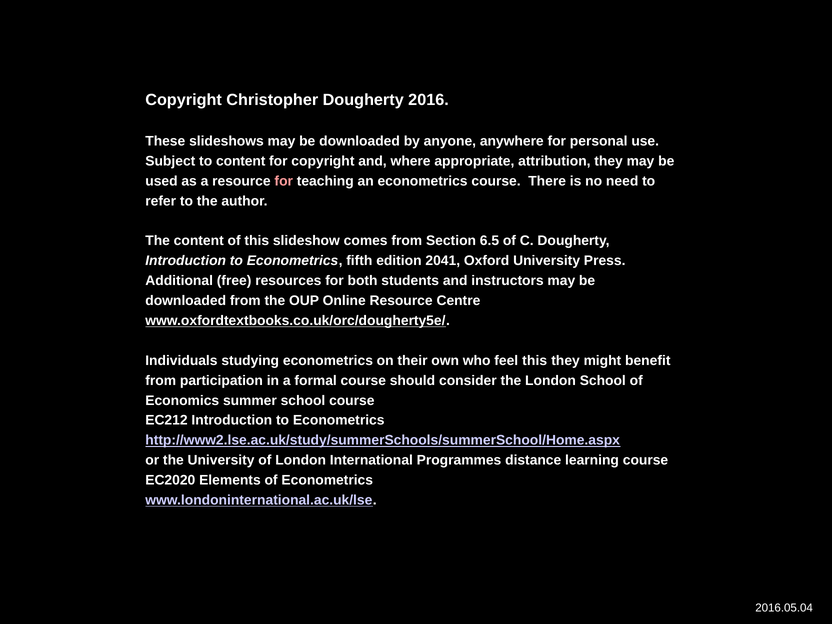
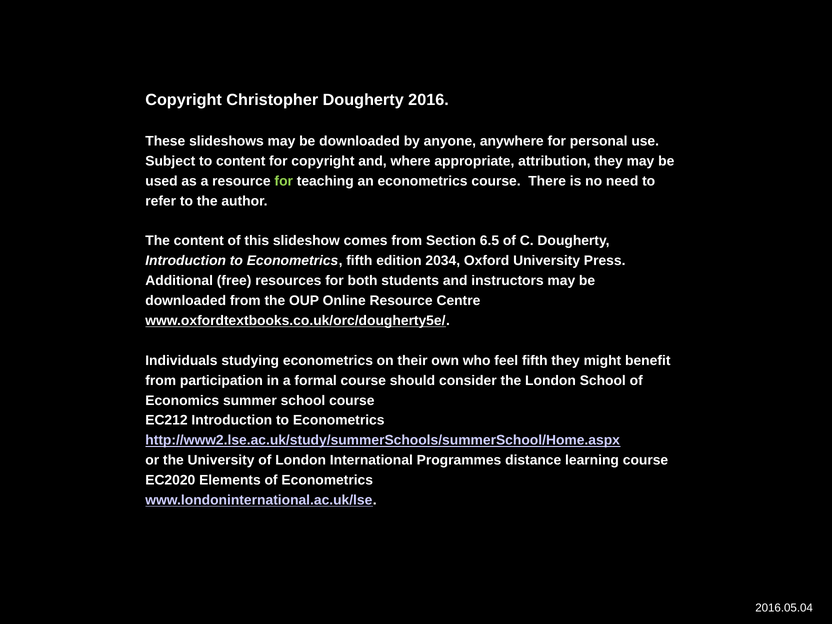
for colour: pink -> light green (284, 181)
2041: 2041 -> 2034 (443, 261)
feel this: this -> fifth (535, 361)
